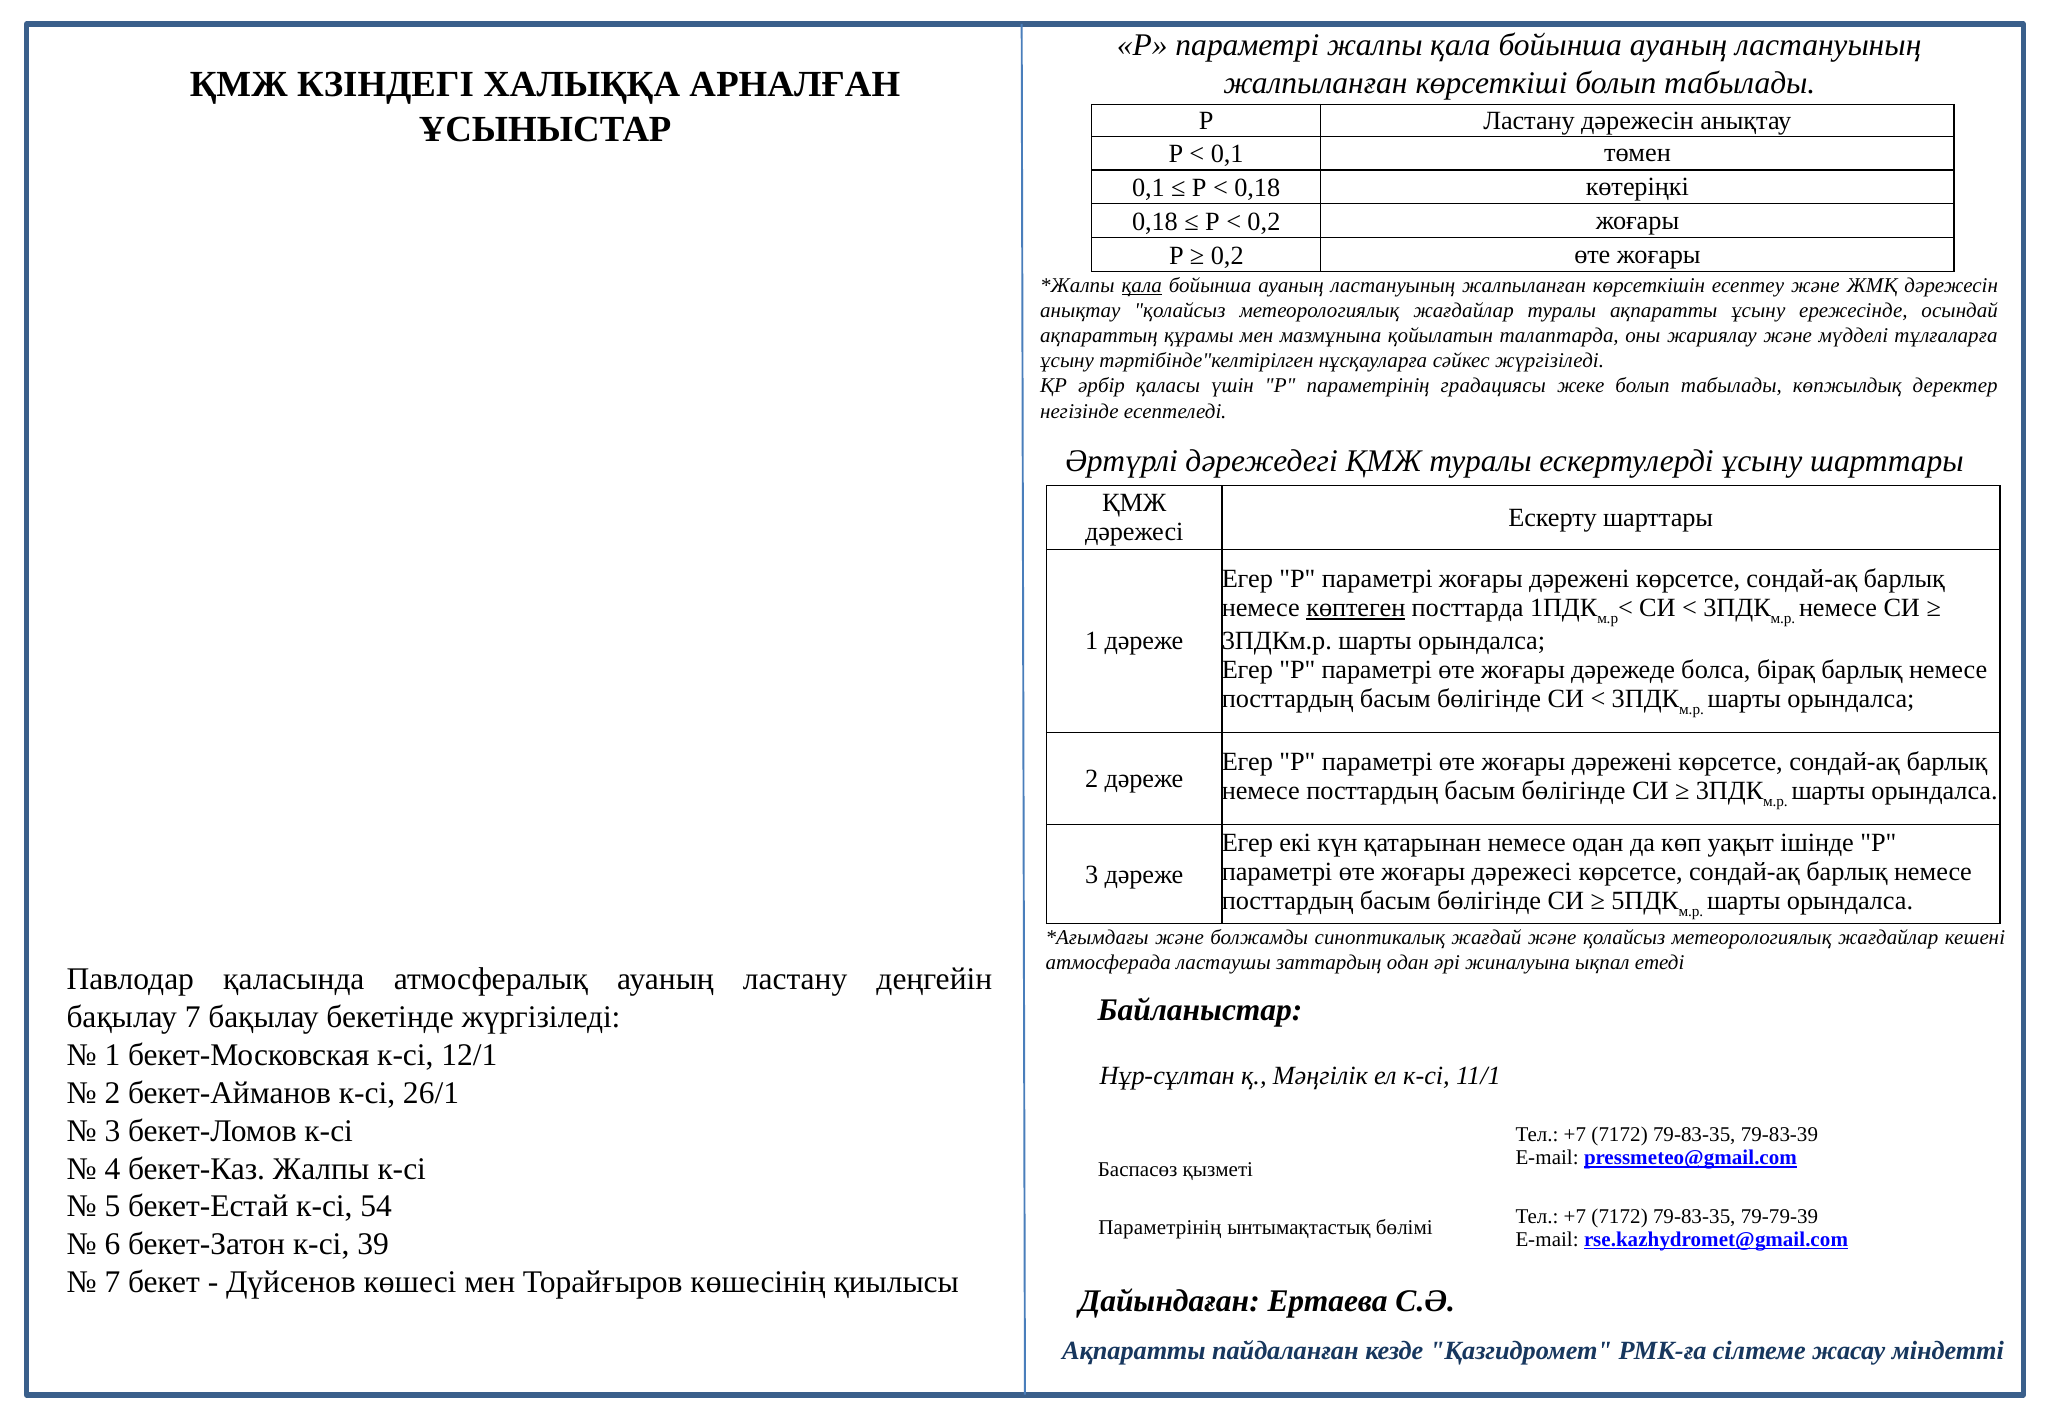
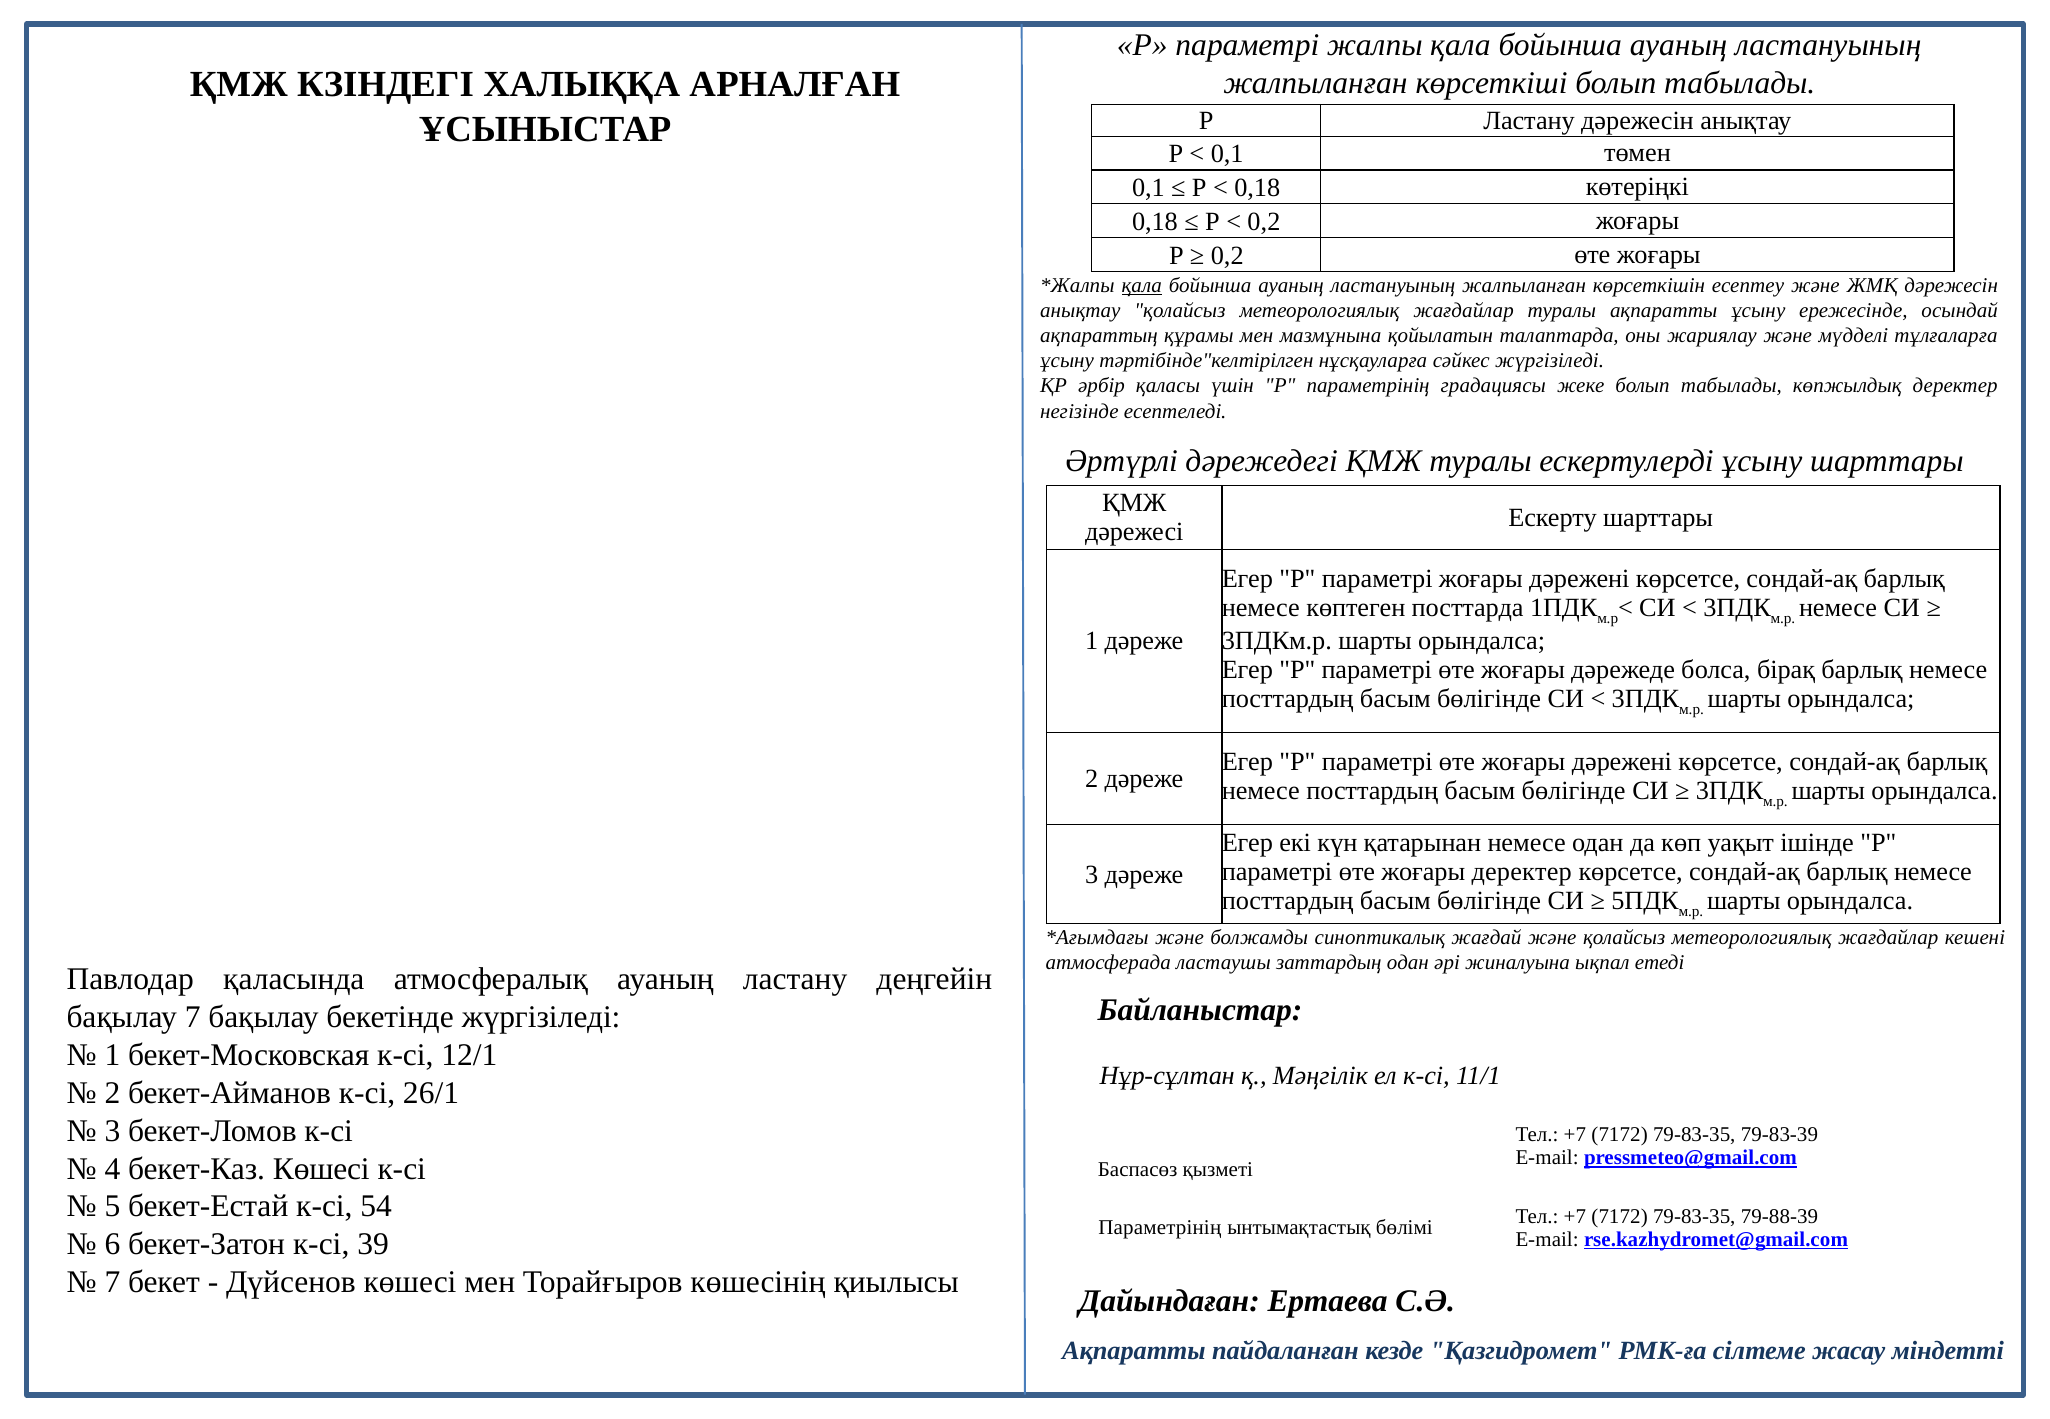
көптеген underline: present -> none (1356, 608)
жоғары дәрежесі: дәрежесі -> деректер (1522, 872)
бекет-Каз Жалпы: Жалпы -> Көшесі (321, 1169)
79-79-39: 79-79-39 -> 79-88-39 (1779, 1216)
